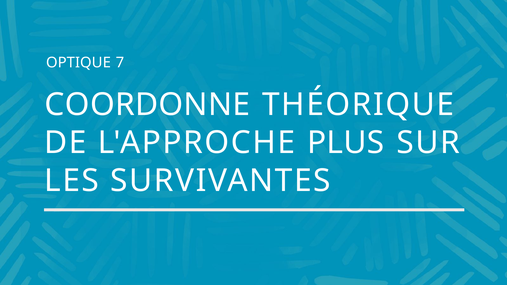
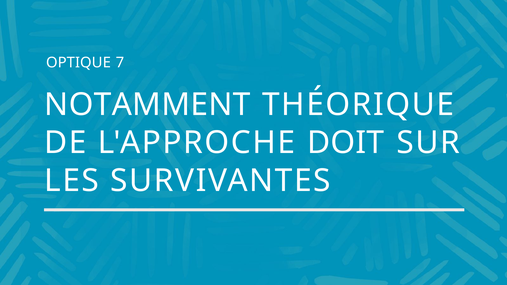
COORDONNE: COORDONNE -> NOTAMMENT (147, 105)
PLUS: PLUS -> DOIT (346, 143)
